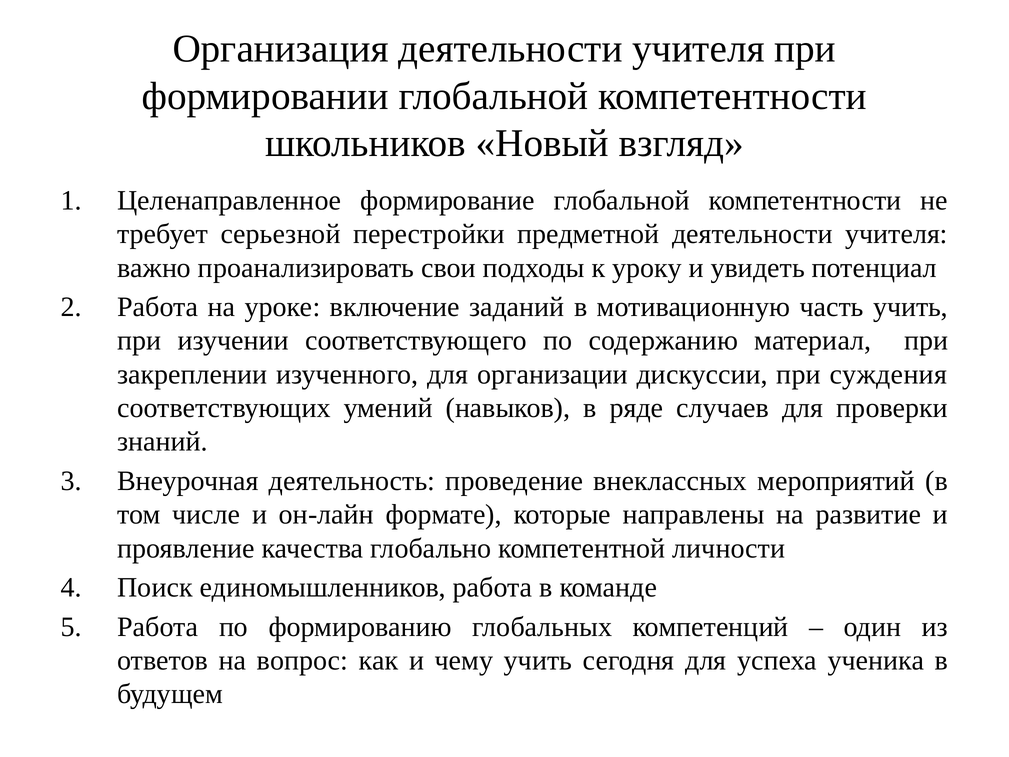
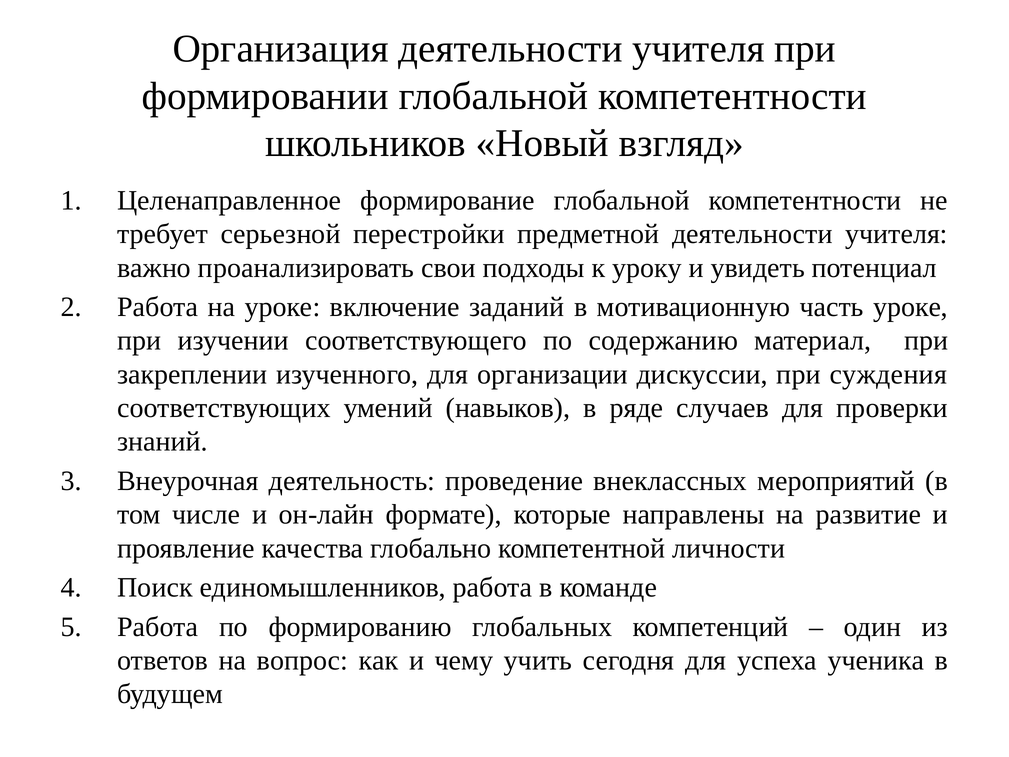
часть учить: учить -> уроке (911, 307)
